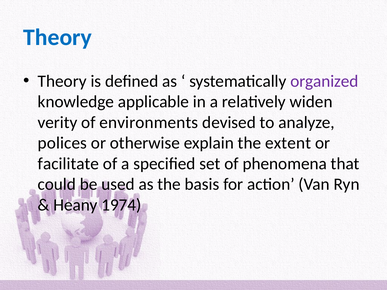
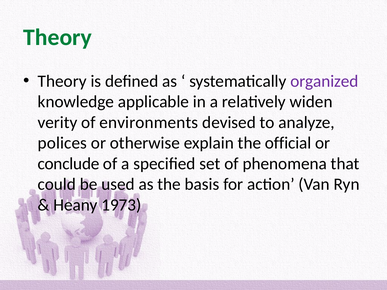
Theory colour: blue -> green (58, 37)
extent: extent -> official (288, 143)
facilitate: facilitate -> conclude (68, 164)
1974: 1974 -> 1973 (121, 205)
